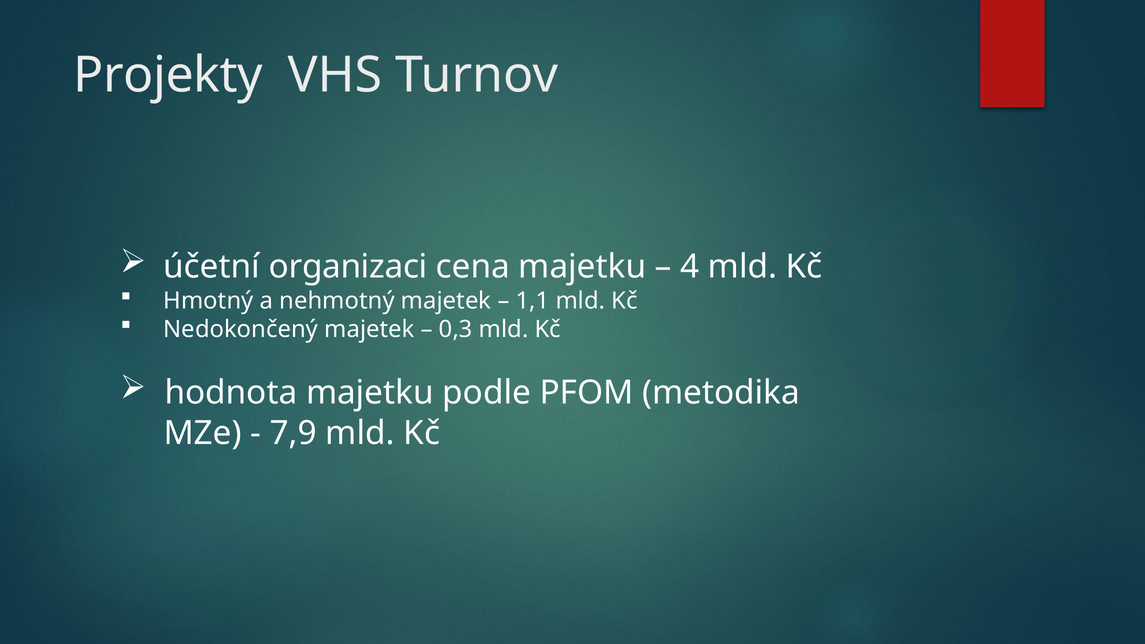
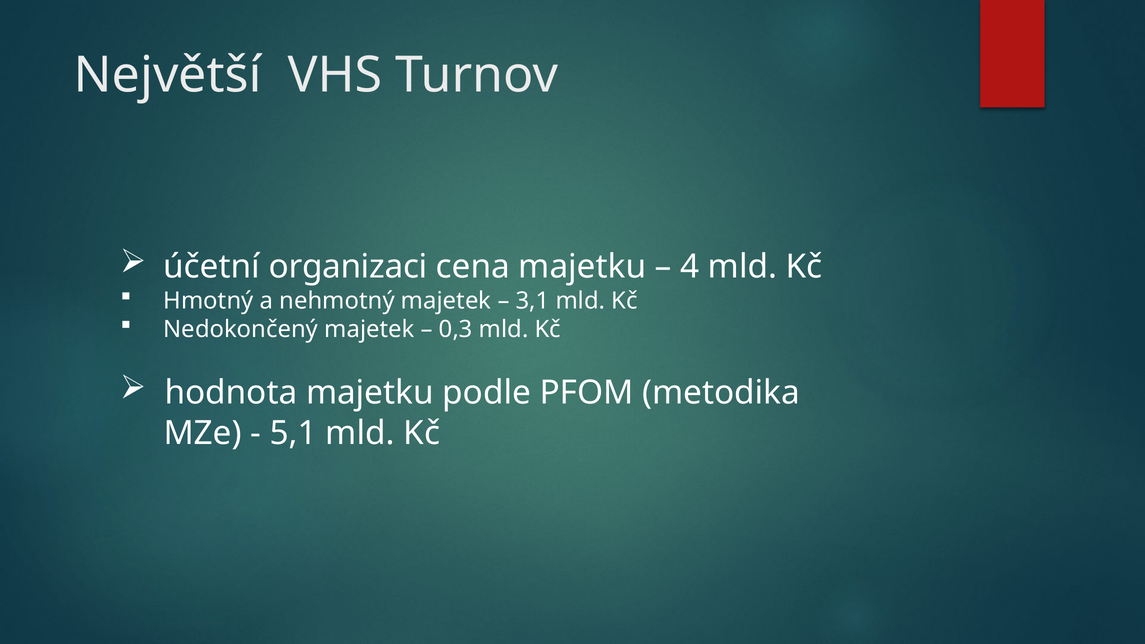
Projekty: Projekty -> Největší (168, 75)
1,1: 1,1 -> 3,1 (533, 301)
7,9: 7,9 -> 5,1 (293, 433)
